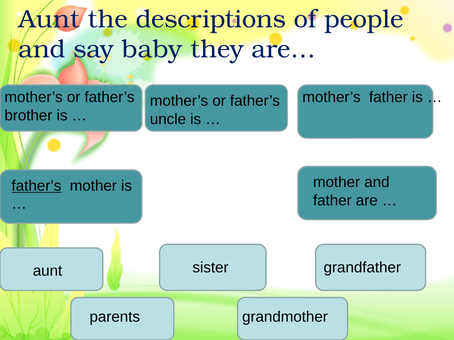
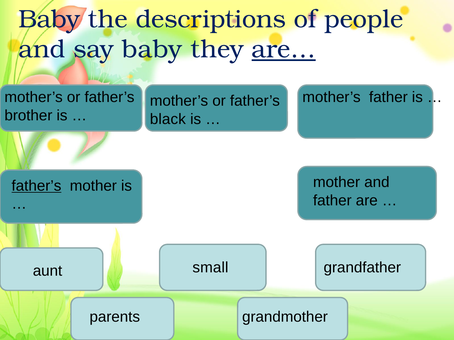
Aunt: Aunt -> Baby (49, 19)
are… underline: none -> present (284, 49)
uncle: uncle -> black (168, 119)
sister: sister -> small (210, 268)
